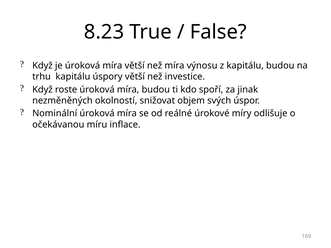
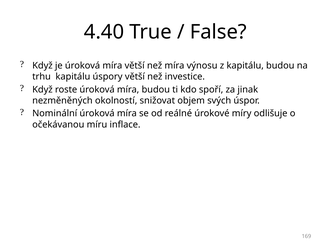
8.23: 8.23 -> 4.40 (104, 32)
